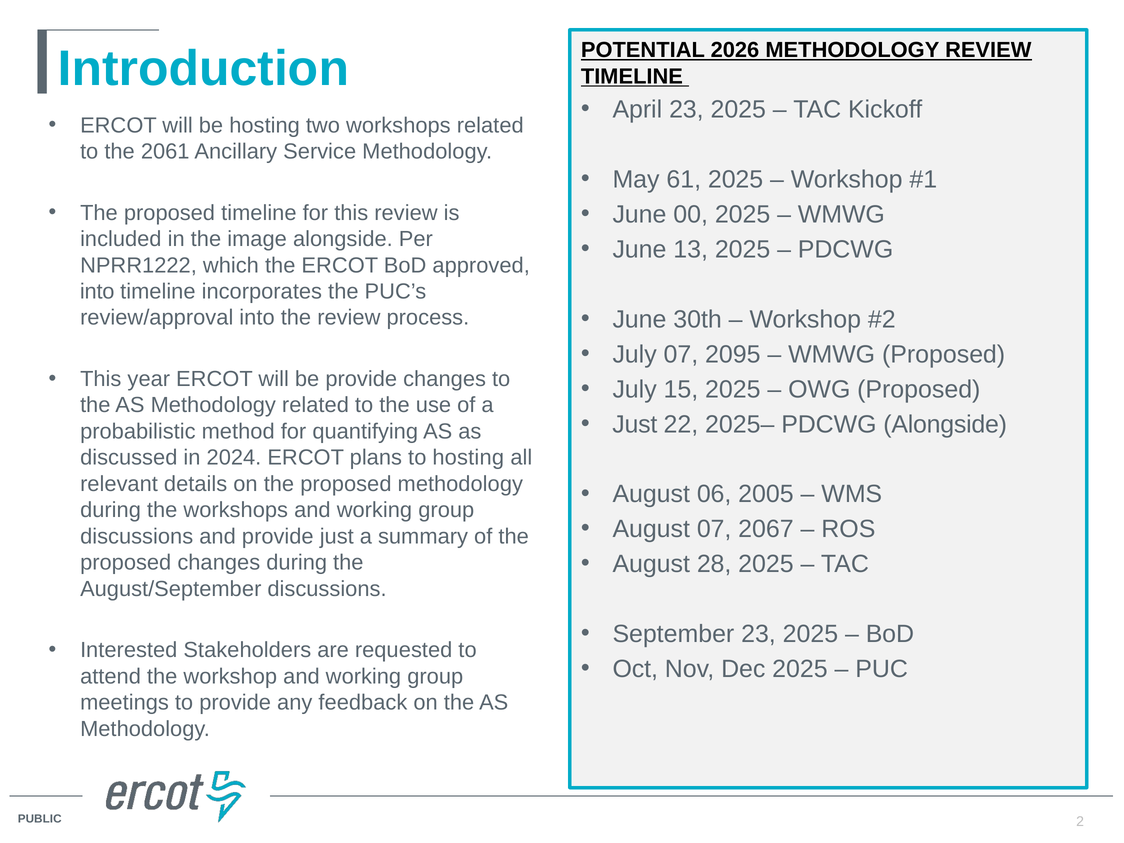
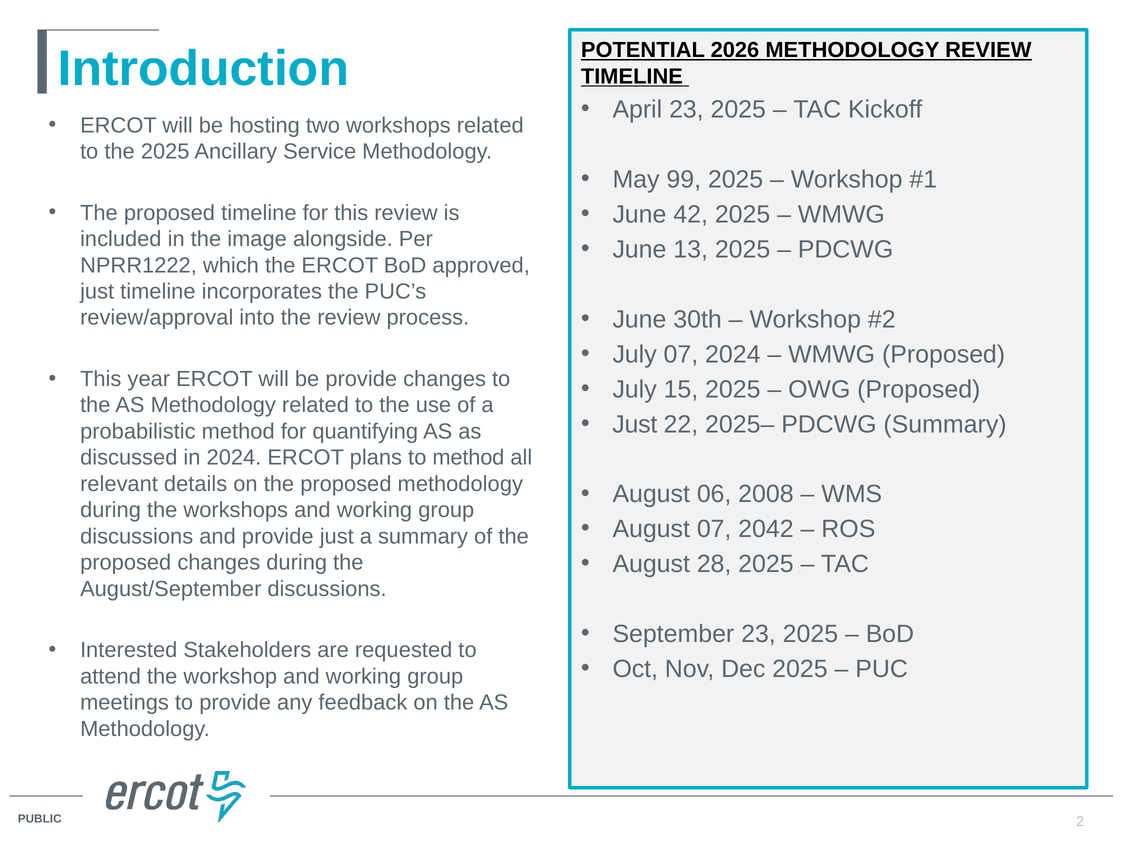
the 2061: 2061 -> 2025 (165, 152)
61: 61 -> 99 (684, 180)
00: 00 -> 42 (691, 215)
into: into -> just (97, 292)
07 2095: 2095 -> 2024 (733, 354)
PDCWG Alongside: Alongside -> Summary (945, 424)
to hosting: hosting -> method (468, 458)
2005: 2005 -> 2008 (766, 494)
2067: 2067 -> 2042 (766, 529)
